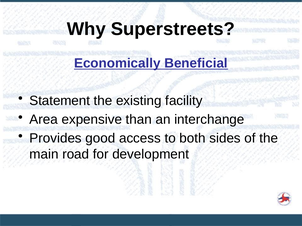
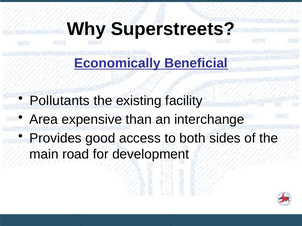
Statement: Statement -> Pollutants (60, 101)
